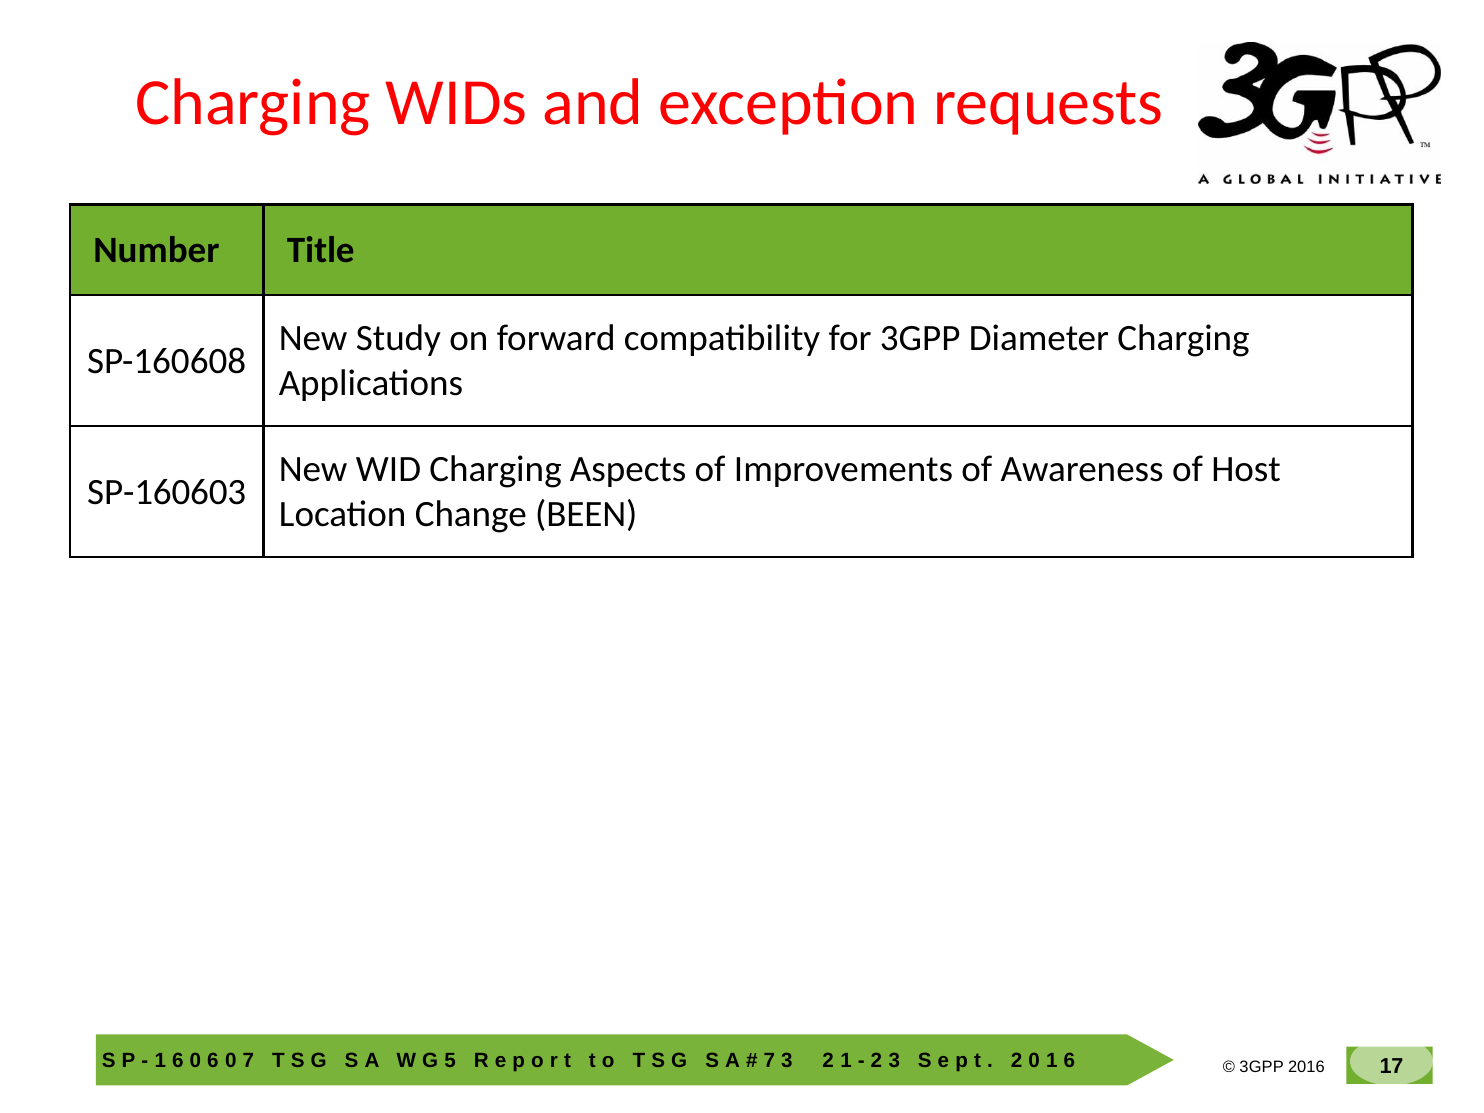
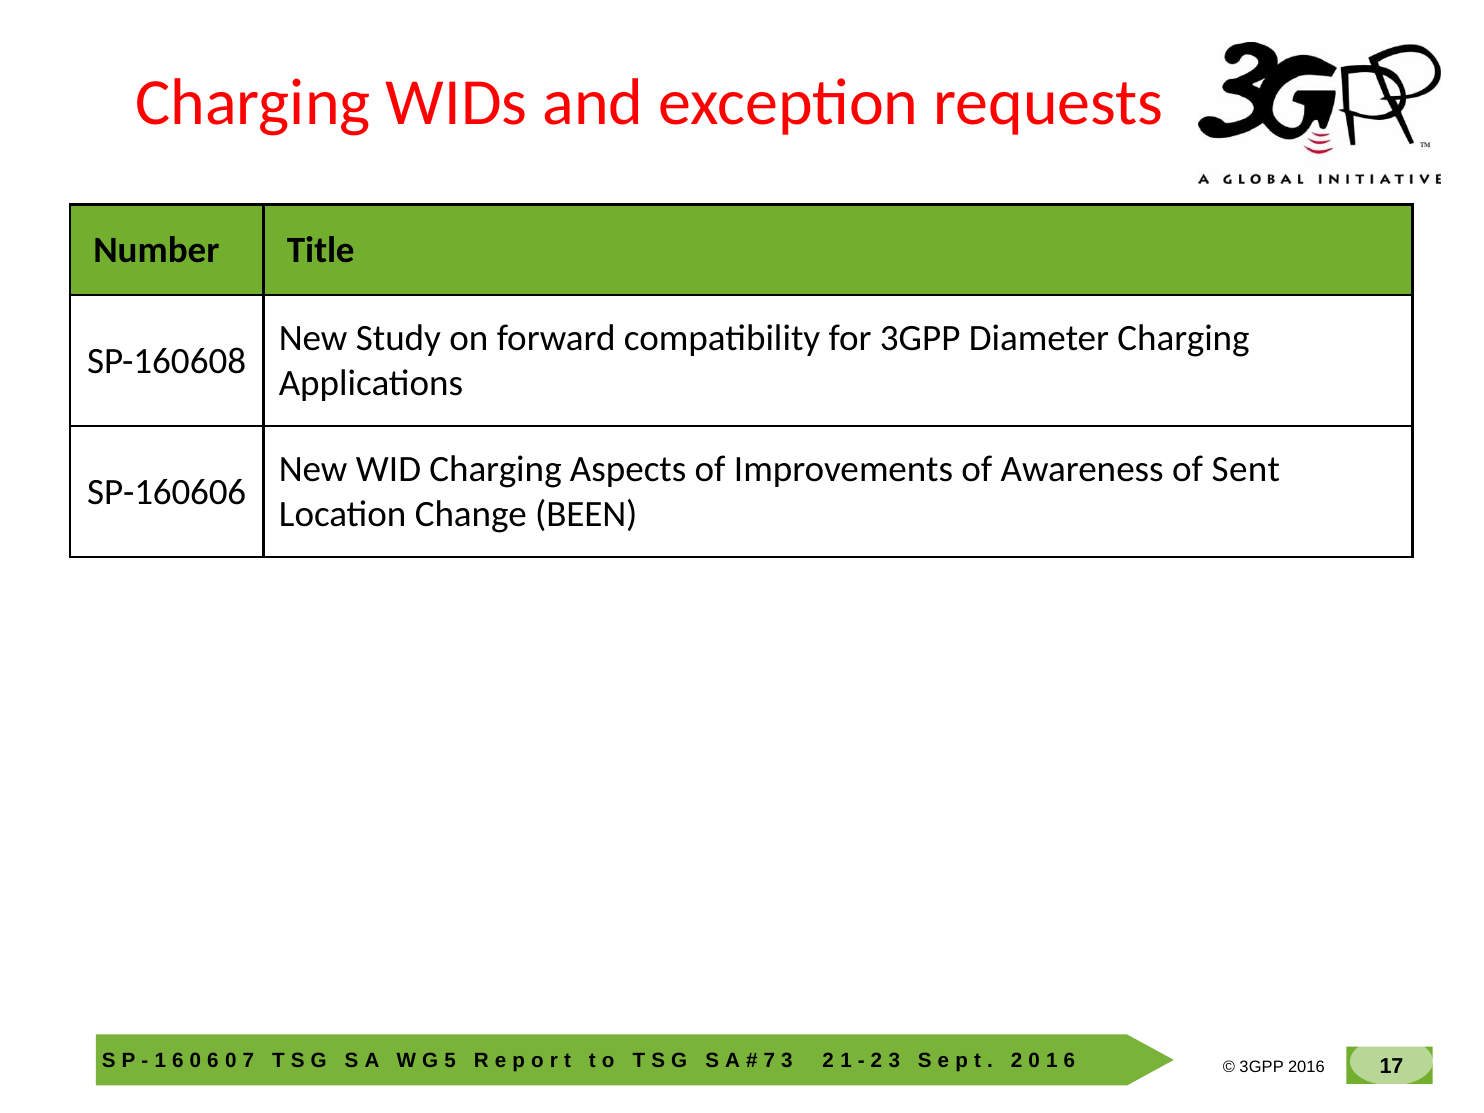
Host: Host -> Sent (1246, 469)
SP-160603: SP-160603 -> SP-160606 (167, 492)
